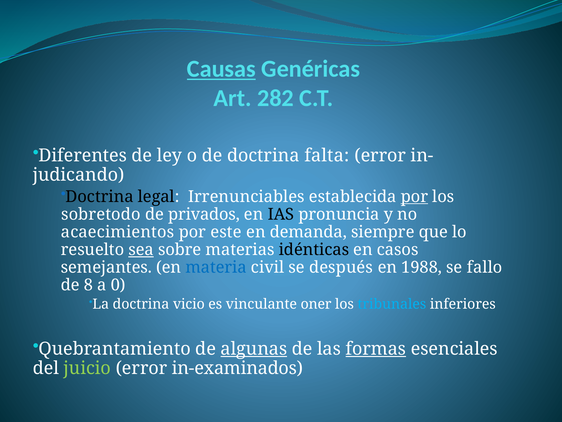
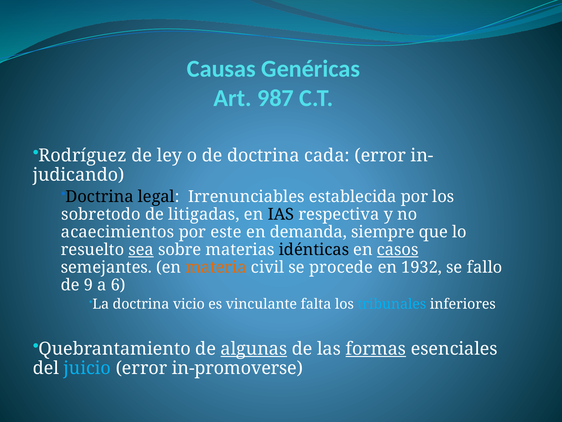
Causas underline: present -> none (221, 69)
282: 282 -> 987 (275, 98)
Diferentes: Diferentes -> Rodríguez (83, 155)
falta: falta -> cada (327, 155)
por underline: present -> none (414, 196)
privados: privados -> litigadas (204, 214)
pronuncia: pronuncia -> respectiva (339, 214)
casos underline: none -> present (398, 249)
materia colour: blue -> orange (216, 267)
después: después -> procede (341, 267)
1988: 1988 -> 1932 (422, 267)
8: 8 -> 9 (88, 285)
0: 0 -> 6 (118, 285)
oner: oner -> falta (316, 304)
juicio colour: light green -> light blue (87, 368)
in-examinados: in-examinados -> in-promoverse (237, 368)
